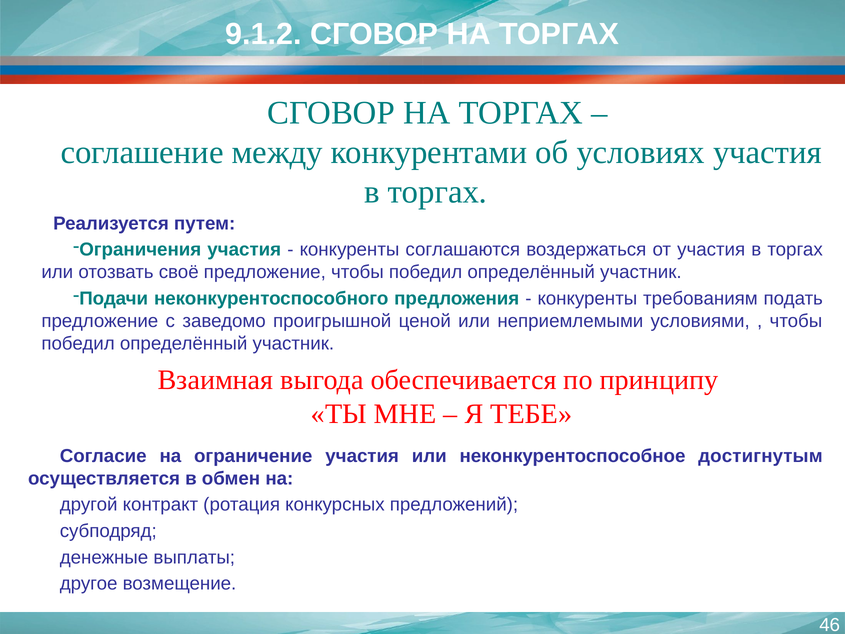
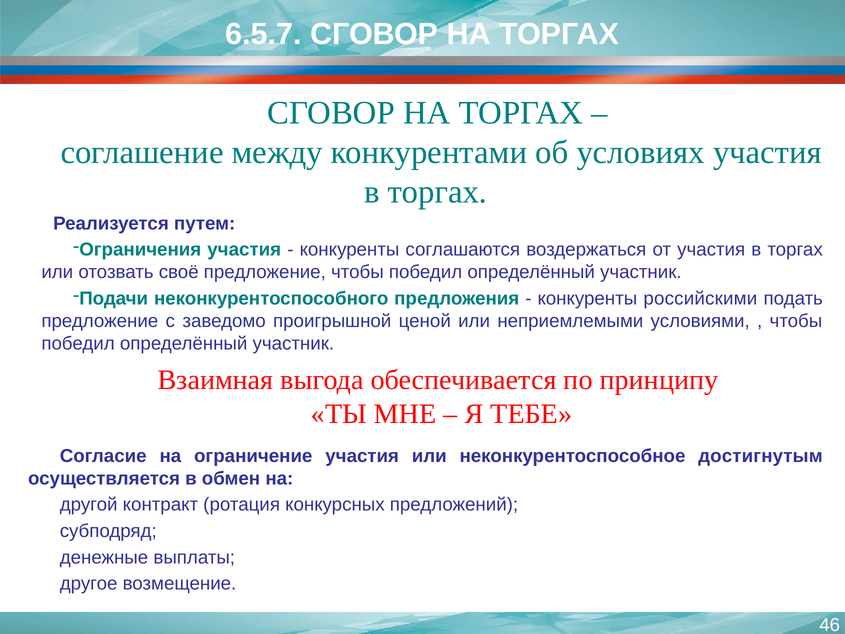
9.1.2: 9.1.2 -> 6.5.7 (264, 34)
требованиям: требованиям -> российскими (700, 298)
